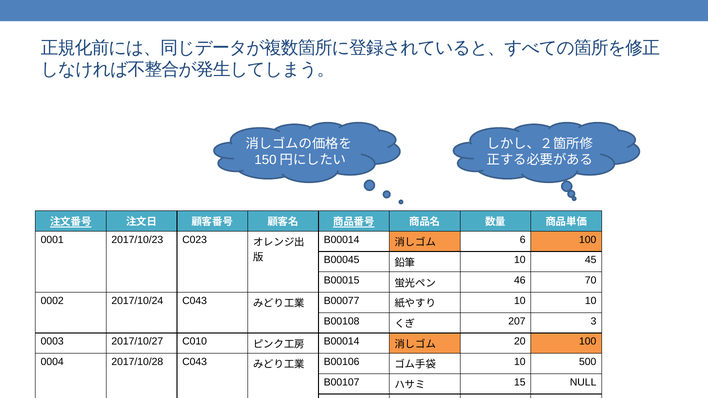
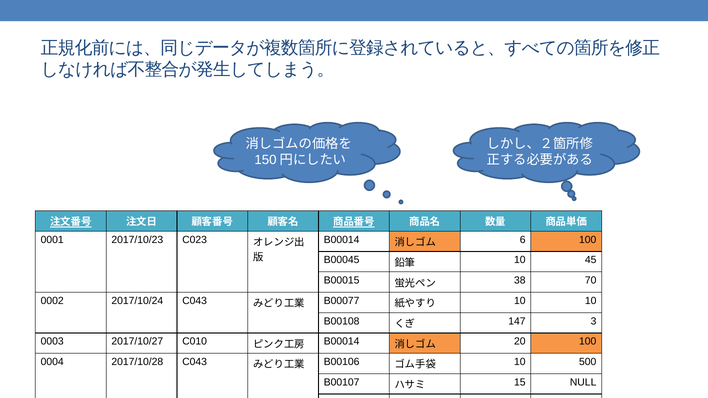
46: 46 -> 38 (520, 281)
207: 207 -> 147 (517, 321)
